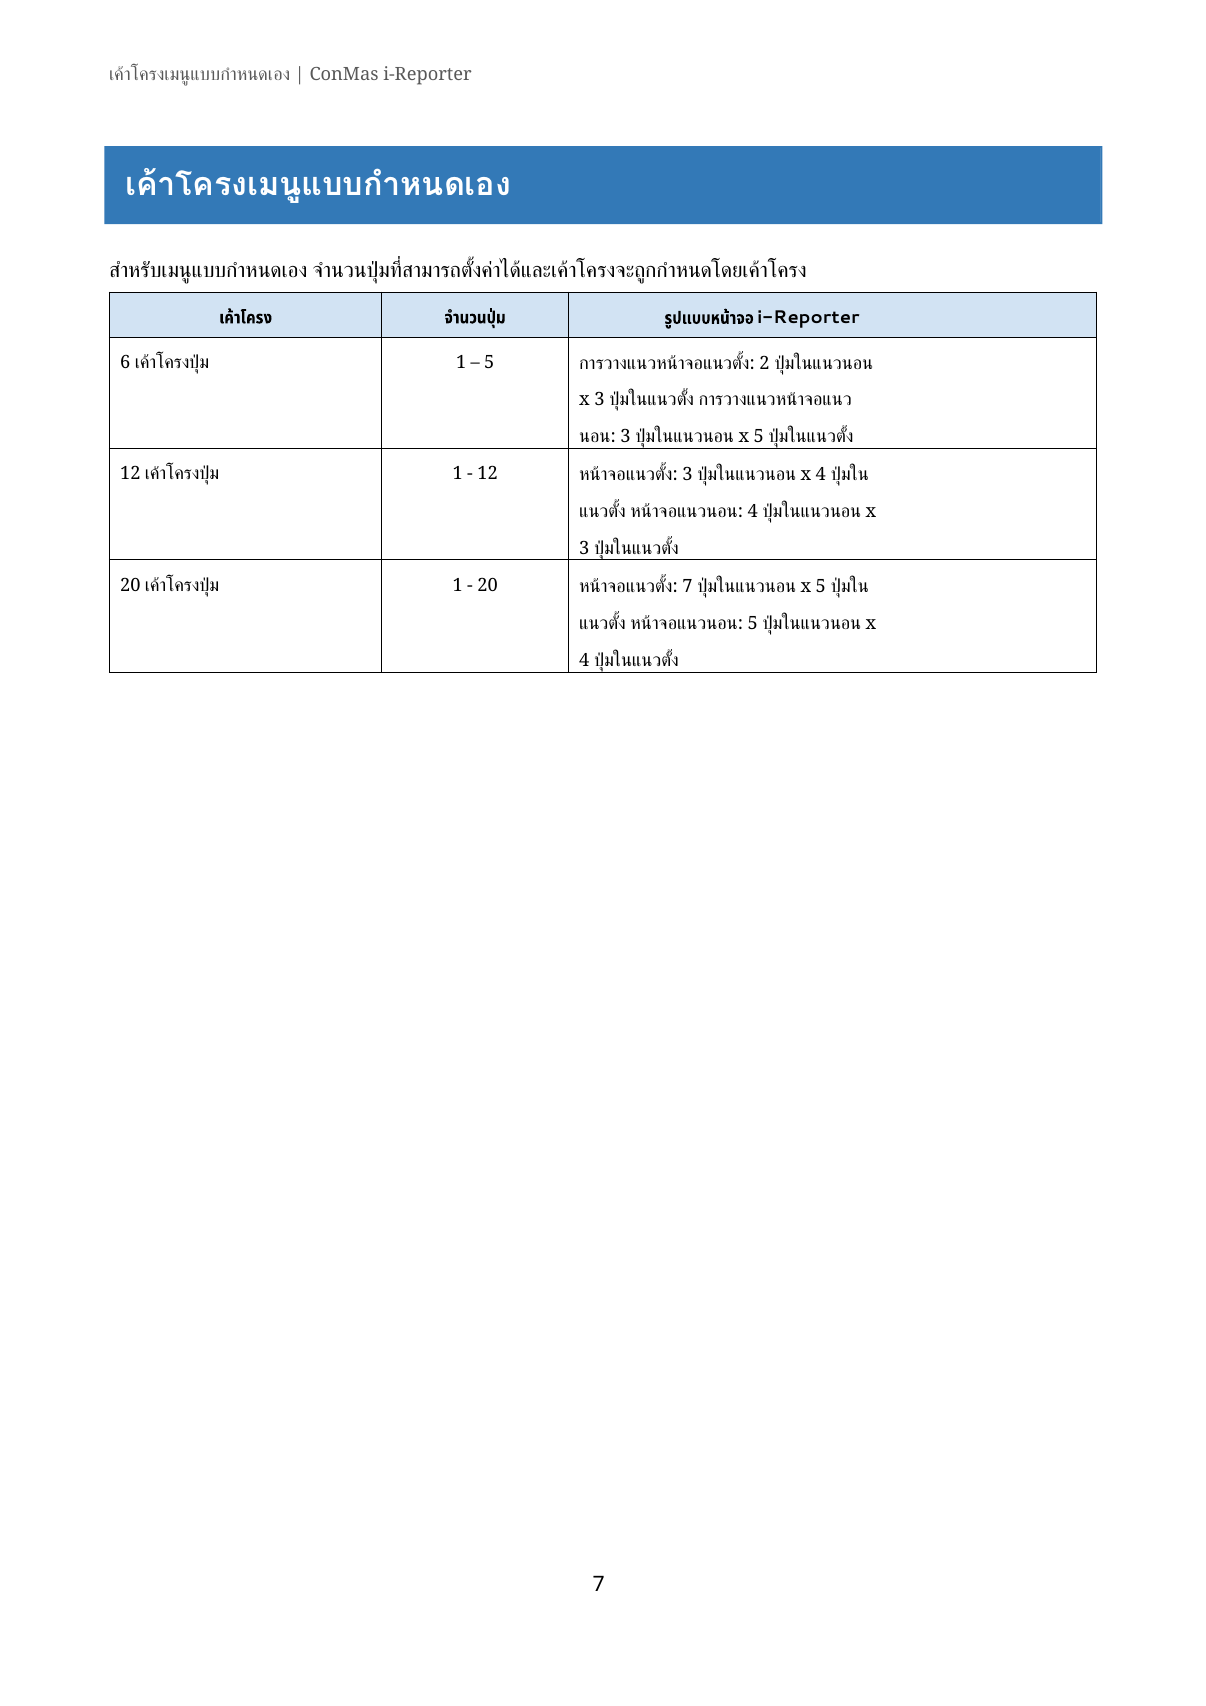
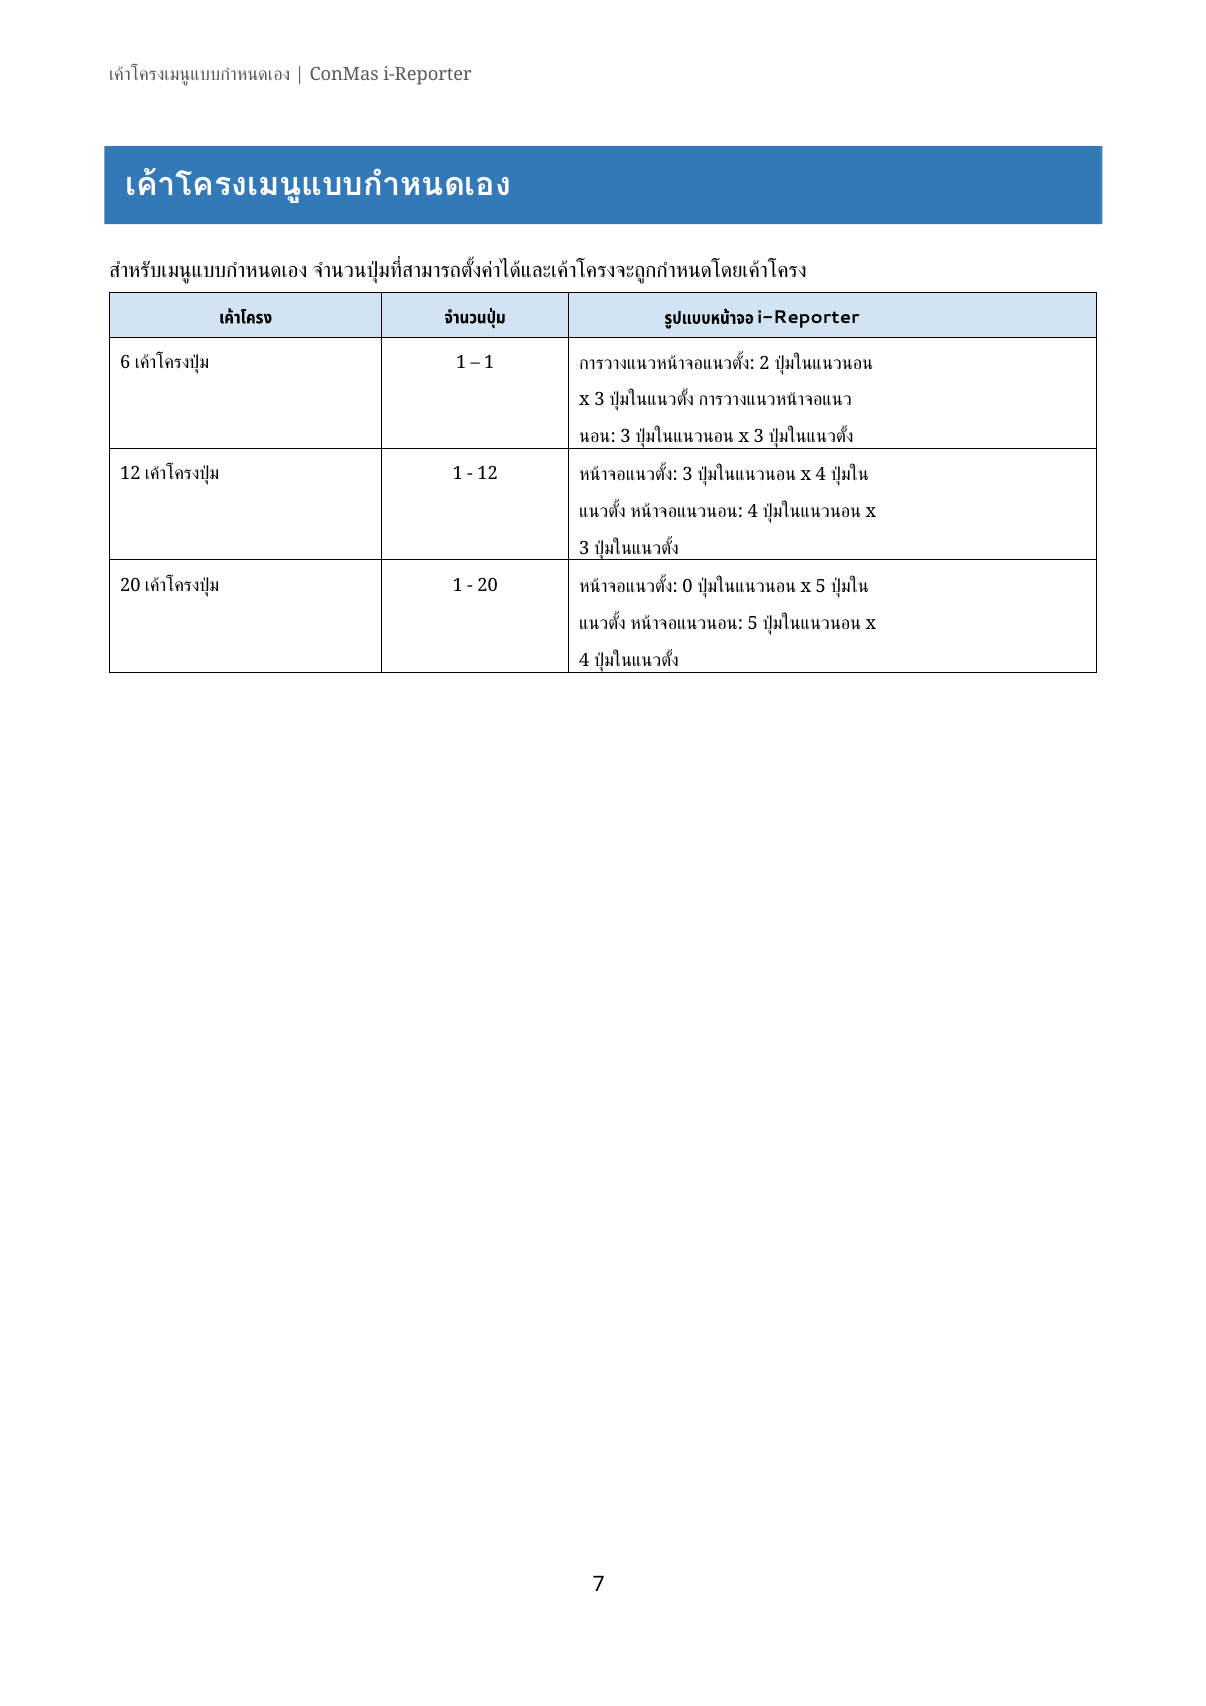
5: 5 -> 1 (489, 362)
5: 5 -> 3 (759, 437)
7: 7 -> 0 (687, 586)
